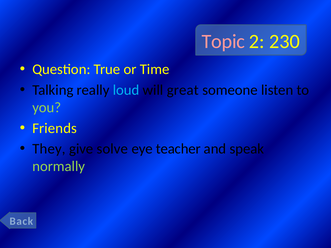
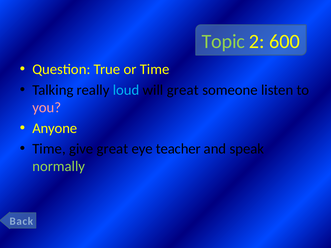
Topic colour: pink -> light green (223, 41)
230: 230 -> 600 (285, 41)
you colour: light green -> pink (47, 108)
Friends: Friends -> Anyone (55, 128)
They: They -> Time (49, 149)
give solve: solve -> great (112, 149)
